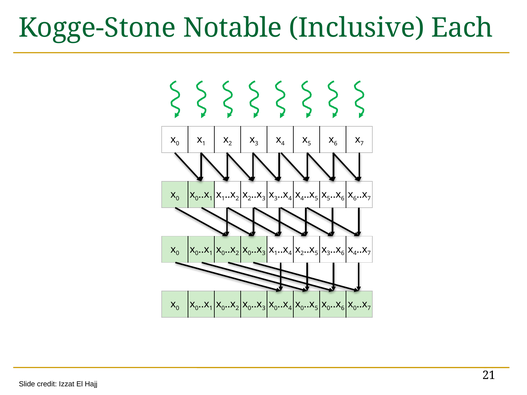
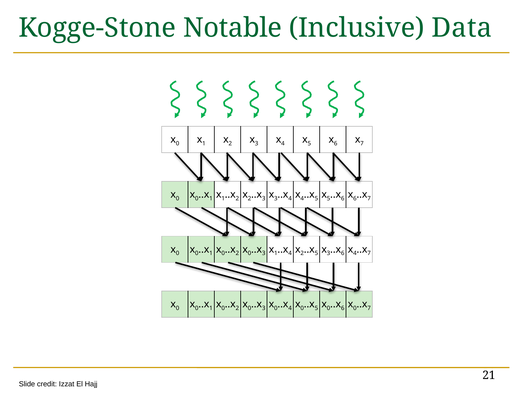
Each: Each -> Data (462, 28)
